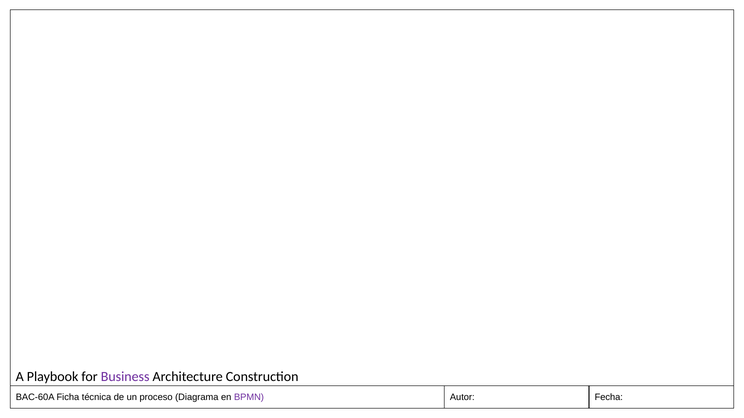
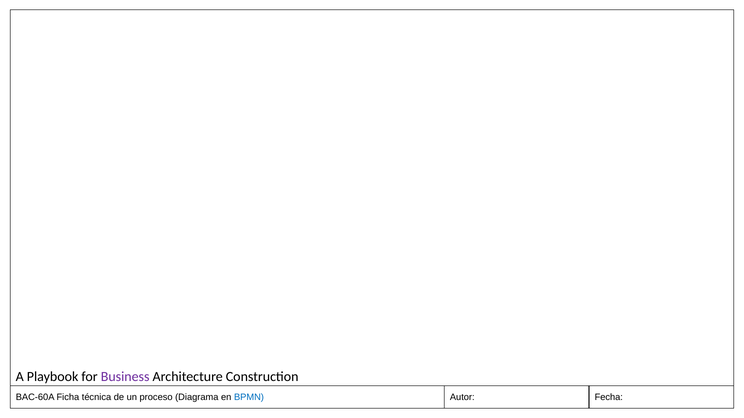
BPMN colour: purple -> blue (249, 398)
